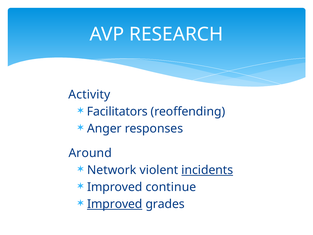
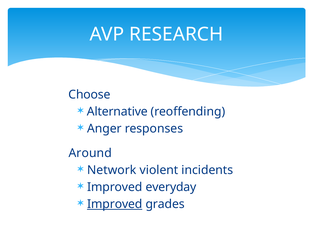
Activity: Activity -> Choose (89, 95)
Facilitators: Facilitators -> Alternative (117, 112)
incidents underline: present -> none (207, 170)
continue: continue -> everyday (171, 187)
